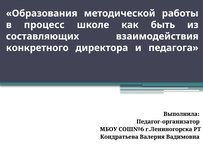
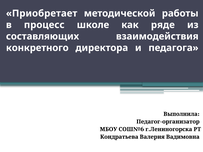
Образования: Образования -> Приобретает (42, 13)
быть: быть -> ряде (163, 25)
